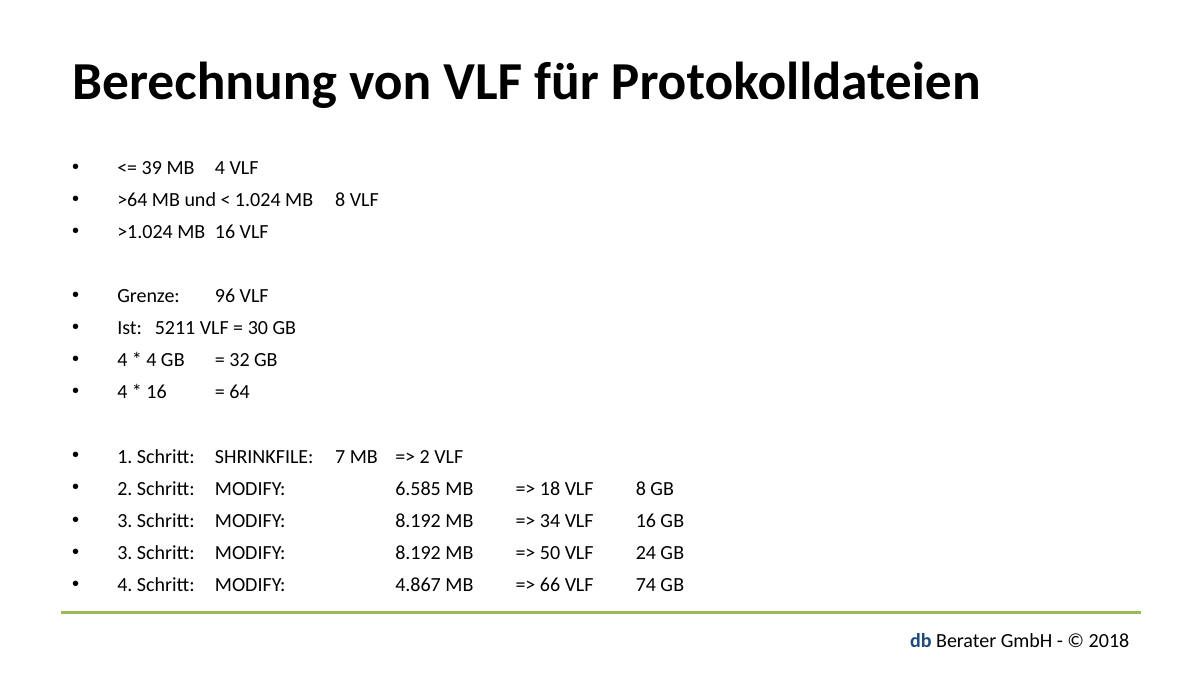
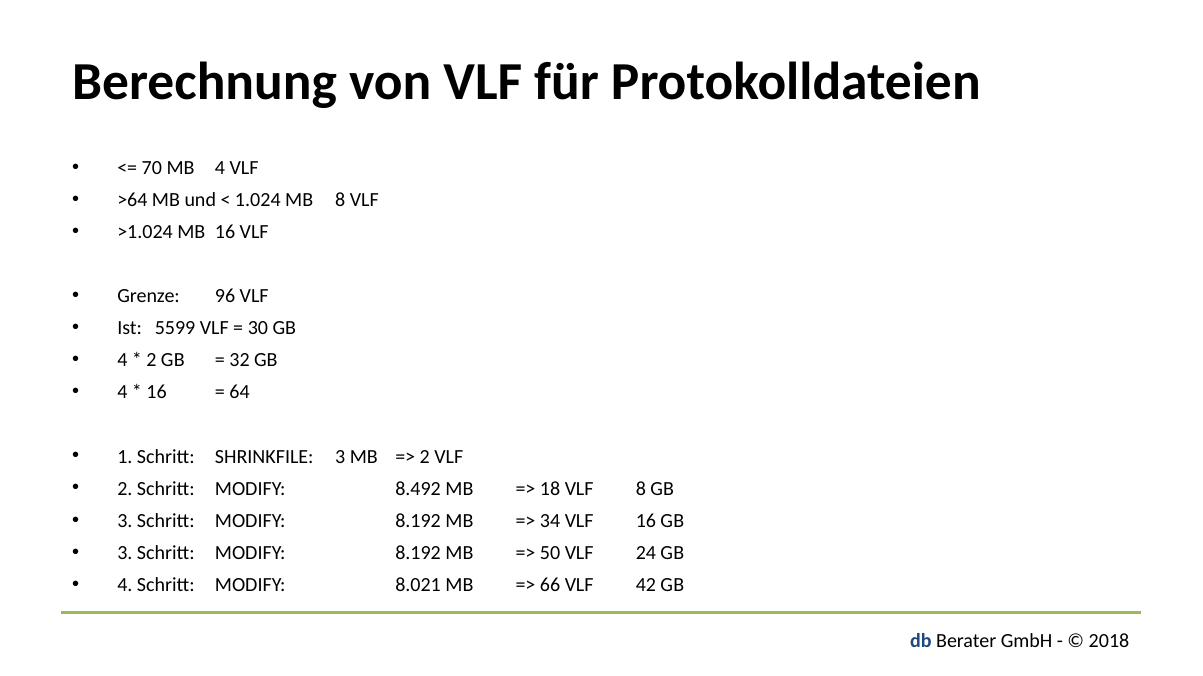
39: 39 -> 70 (152, 168)
5211: 5211 -> 5599 (175, 329)
4: 4 -> 2 (151, 361)
SHRINKFILE 7: 7 -> 3 (340, 457)
6.585: 6.585 -> 8.492 (418, 489)
4.867: 4.867 -> 8.021 (418, 585)
74: 74 -> 42 (646, 585)
